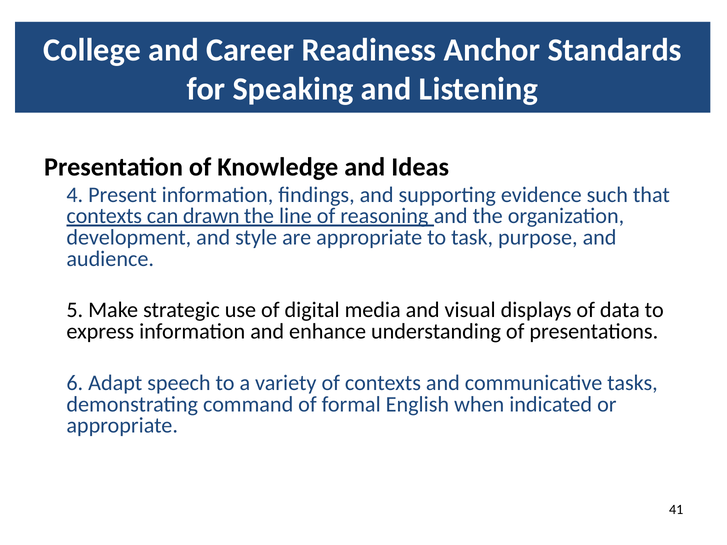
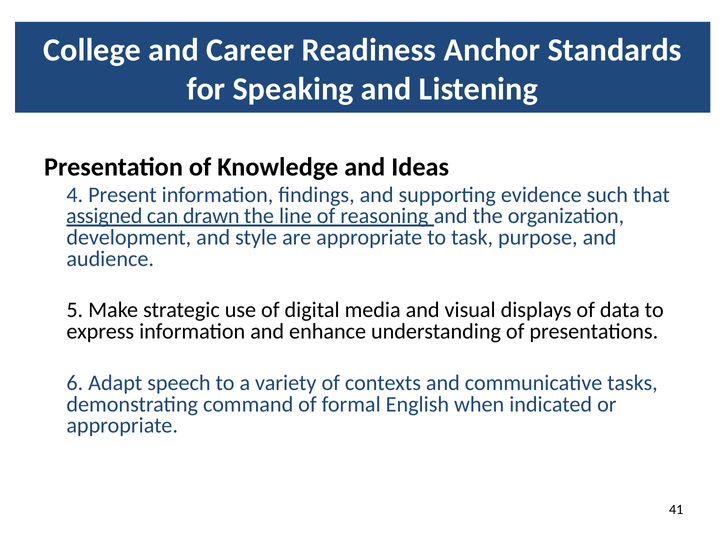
contexts: contexts -> assigned (104, 216)
